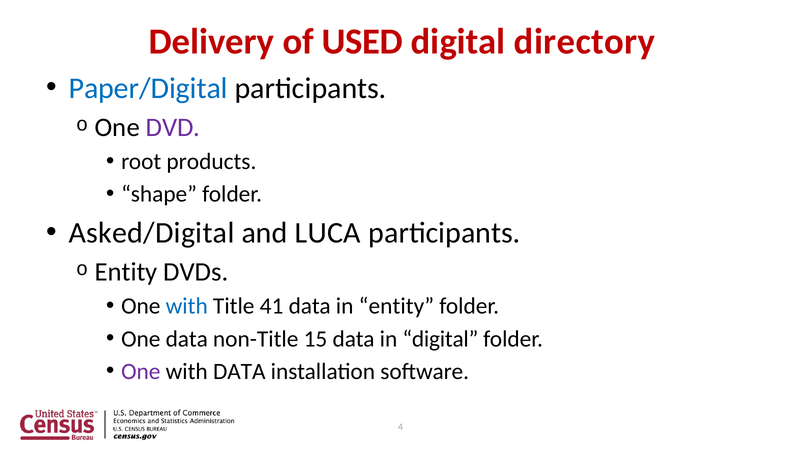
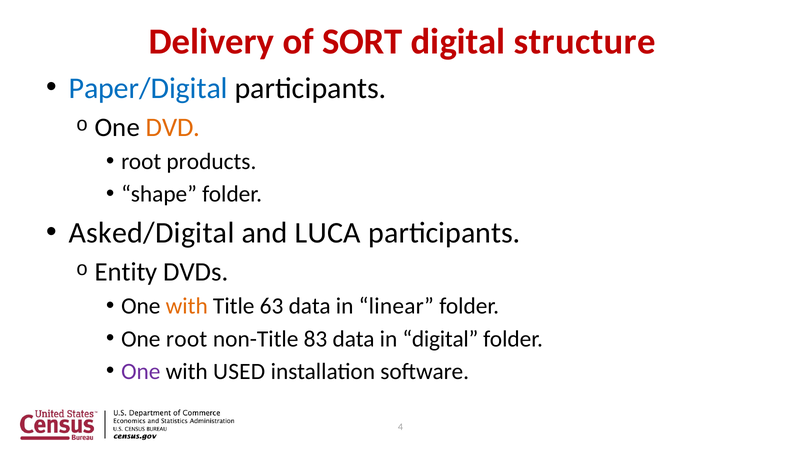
USED: USED -> SORT (362, 42)
directory: directory -> structure (585, 42)
DVD colour: purple -> orange (173, 127)
with colour: blue -> orange (187, 307)
41: 41 -> 63 (272, 307)
in entity: entity -> linear (396, 307)
One data: data -> root (187, 339)
15: 15 -> 83 (315, 339)
with DATA: DATA -> USED (239, 372)
